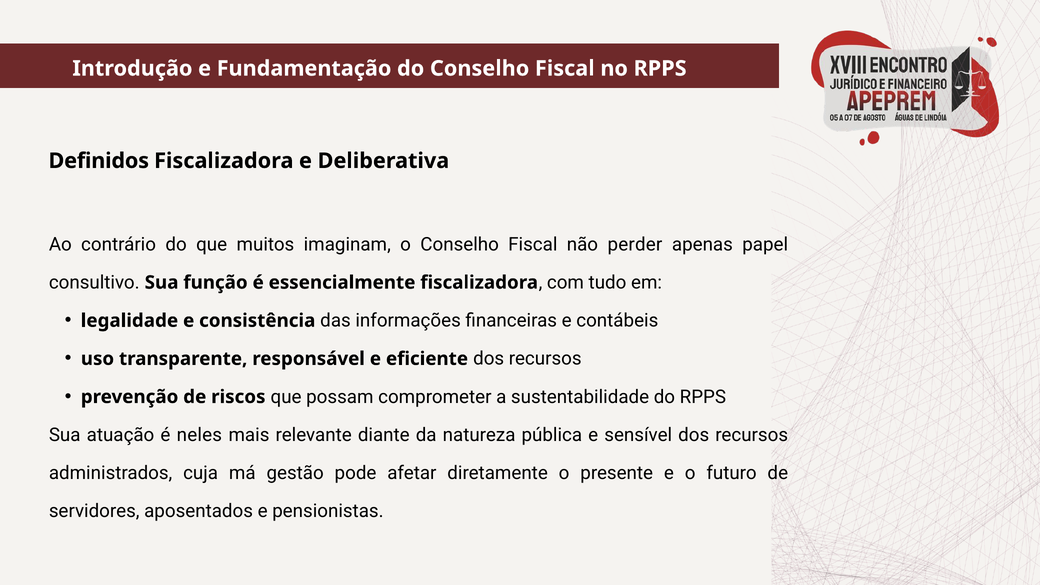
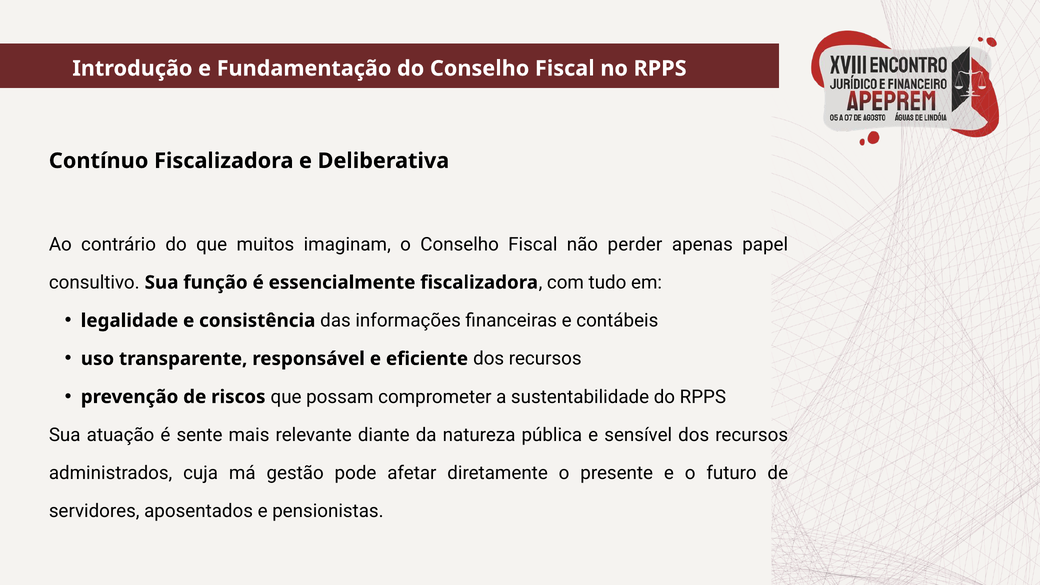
Definidos: Definidos -> Contínuo (99, 161)
neles: neles -> sente (199, 435)
